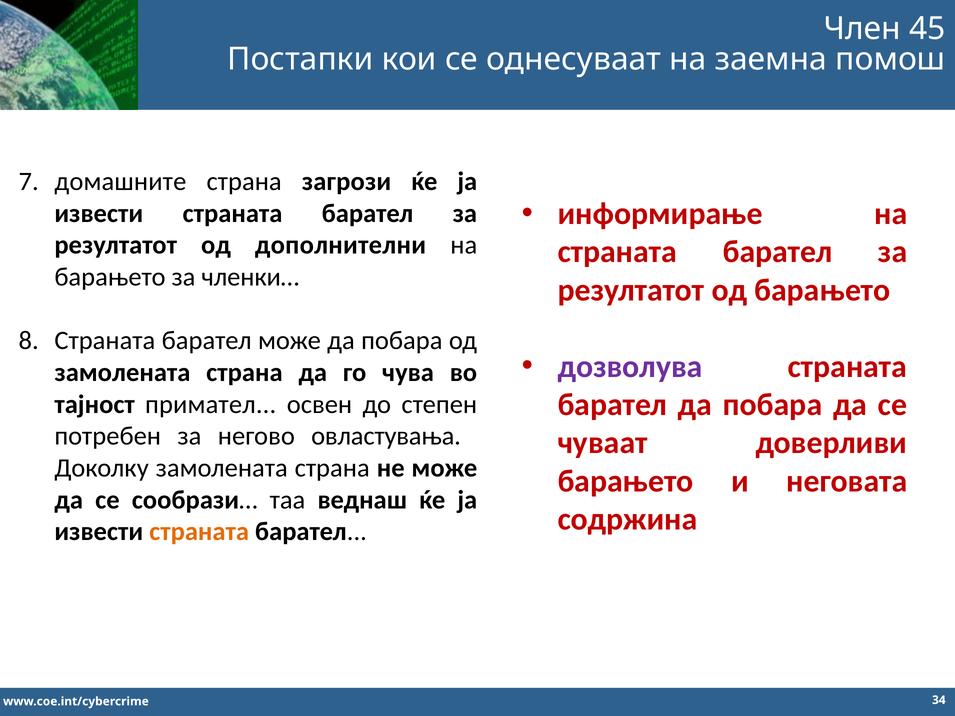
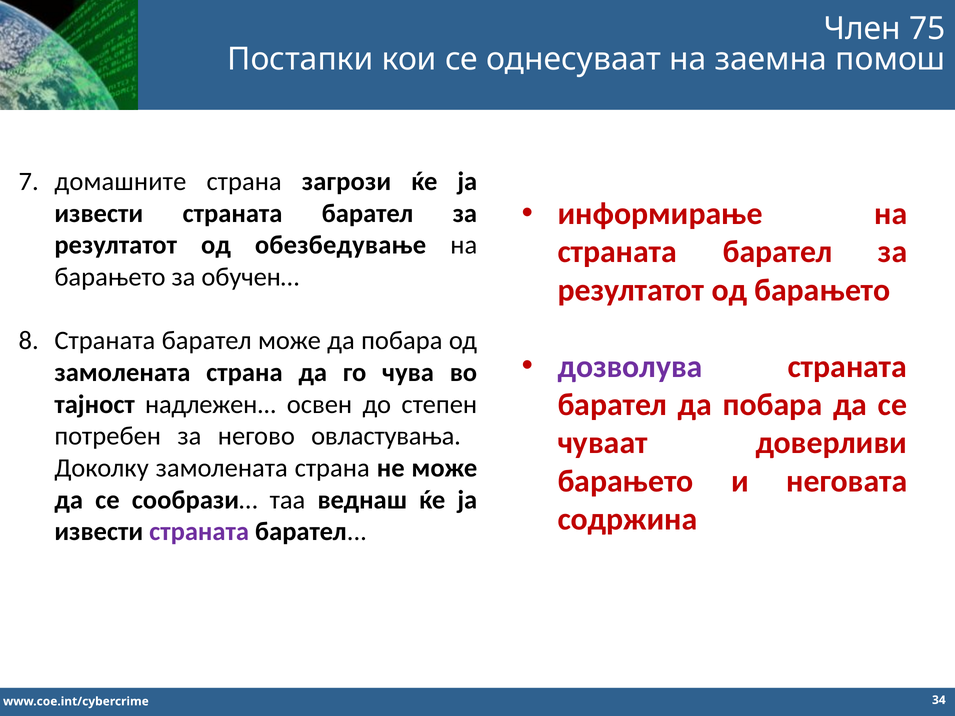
45: 45 -> 75 (927, 29)
дополнителни: дополнителни -> обезбедување (341, 245)
членки…: членки… -> обучен… (250, 277)
примател: примател -> надлежен (211, 404)
страната colour: orange -> purple (199, 532)
